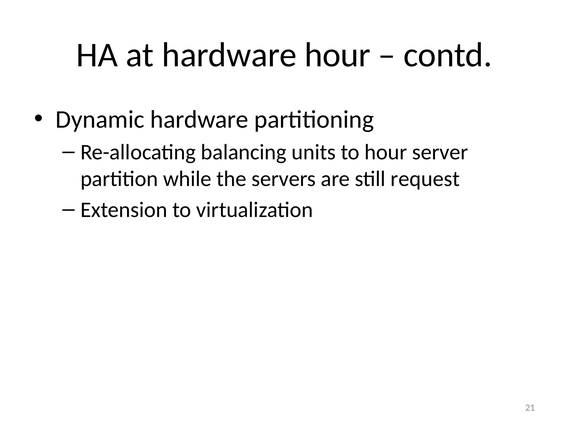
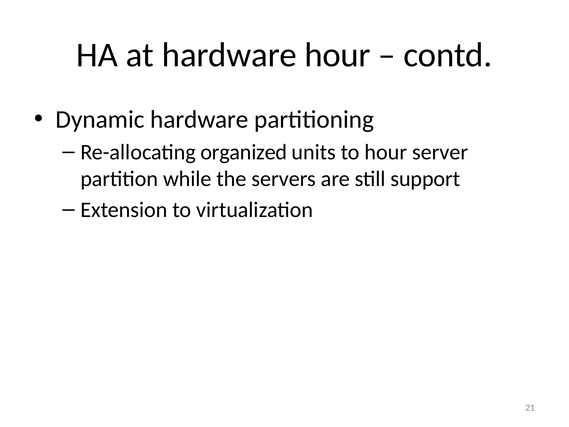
balancing: balancing -> organized (244, 152)
request: request -> support (425, 179)
